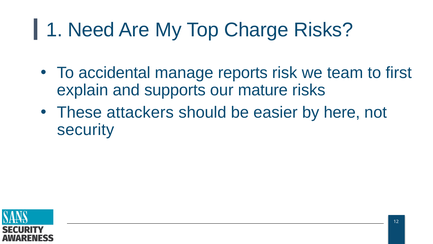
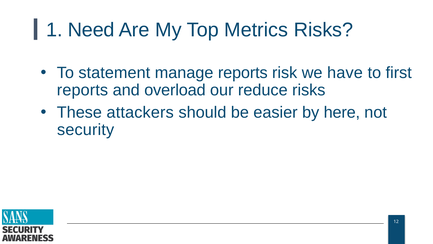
Charge: Charge -> Metrics (256, 30)
accidental: accidental -> statement (114, 73)
team: team -> have (345, 73)
explain: explain -> reports (82, 90)
supports: supports -> overload (175, 90)
mature: mature -> reduce (263, 90)
